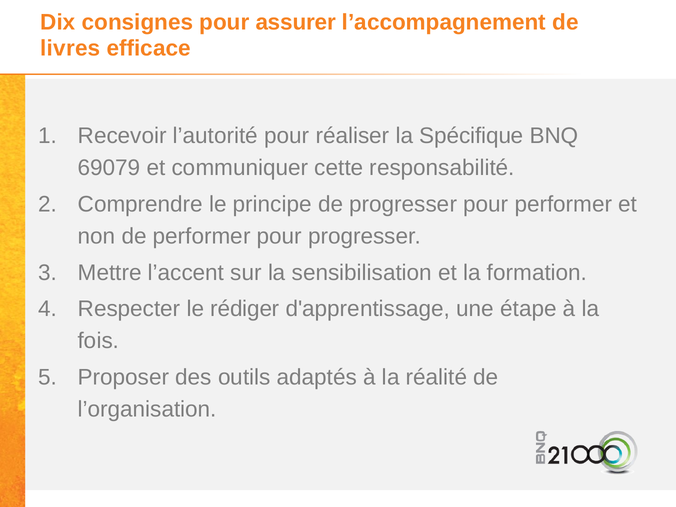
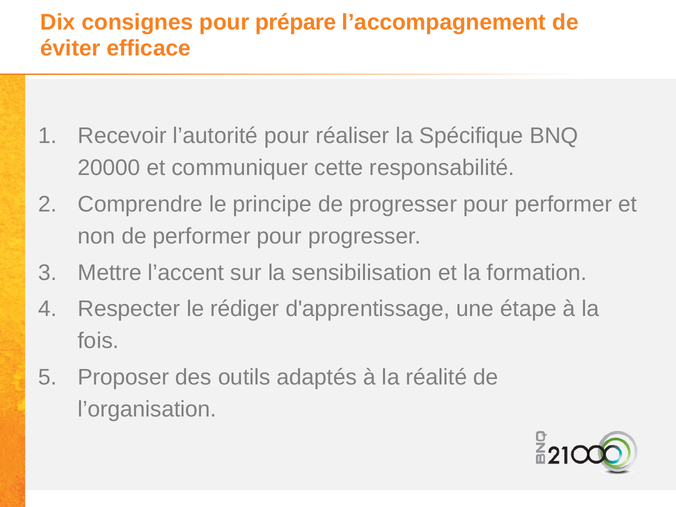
assurer: assurer -> prépare (296, 23)
livres: livres -> éviter (70, 48)
69079: 69079 -> 20000 (109, 168)
